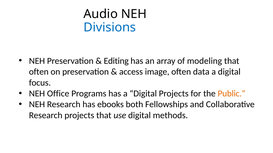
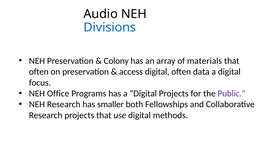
Editing: Editing -> Colony (116, 61)
modeling: modeling -> materials (205, 61)
access image: image -> digital (157, 72)
Public colour: orange -> purple (232, 94)
ebooks: ebooks -> smaller (111, 105)
